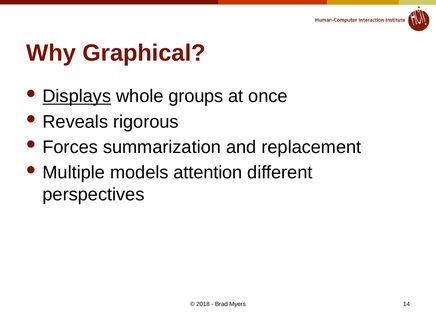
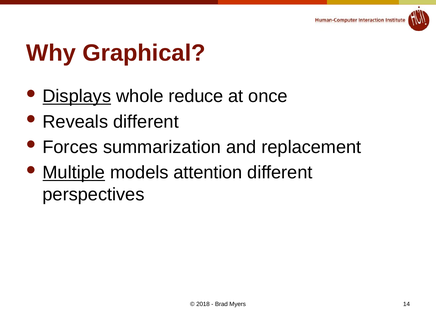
groups: groups -> reduce (196, 96)
Reveals rigorous: rigorous -> different (146, 122)
Multiple underline: none -> present (74, 173)
